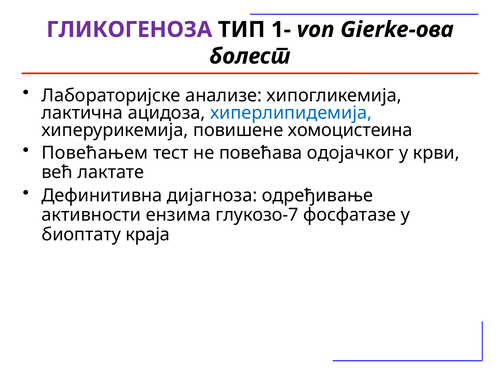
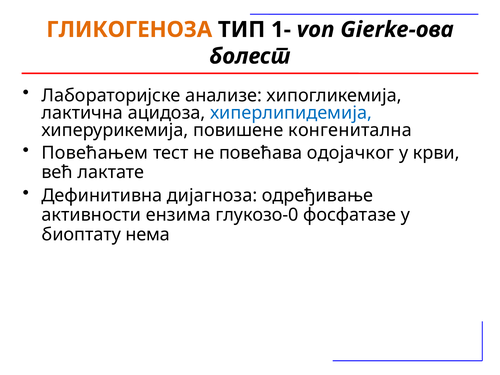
ГЛИКОГЕНОЗА colour: purple -> orange (129, 30)
хомоцистеина: хомоцистеина -> конгенитална (350, 130)
глукозо-7: глукозо-7 -> глукозо-0 (257, 215)
краја: краја -> нема (148, 234)
